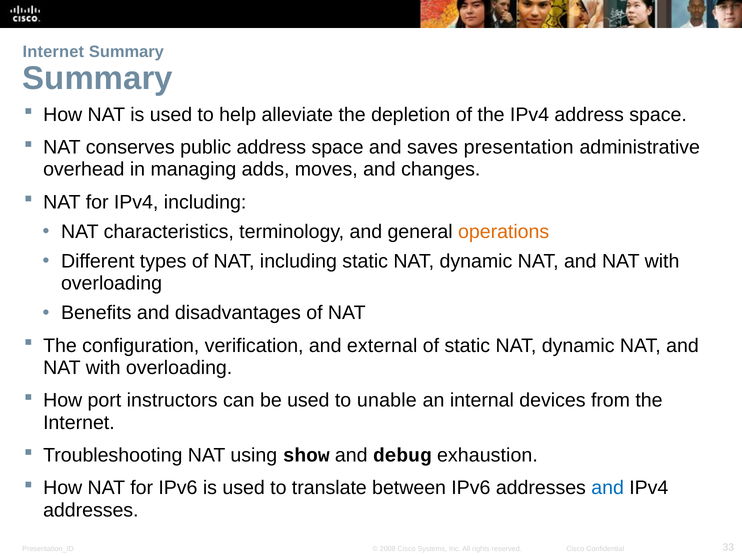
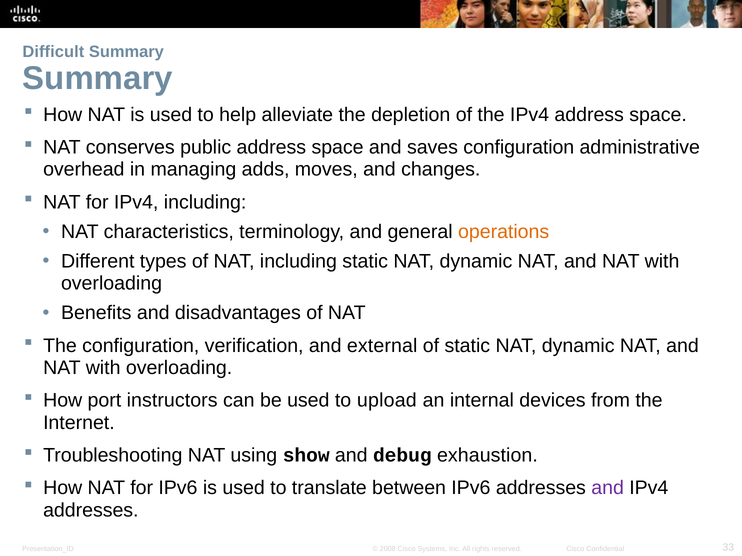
Internet: Internet -> Difficult (53, 52)
saves presentation: presentation -> configuration (519, 147)
unable: unable -> upload (387, 401)
and colour: blue -> purple (608, 488)
